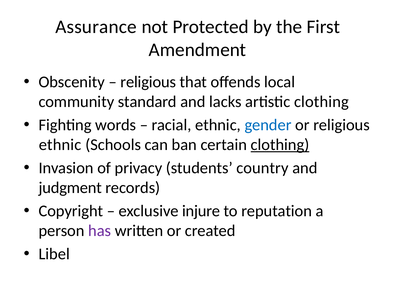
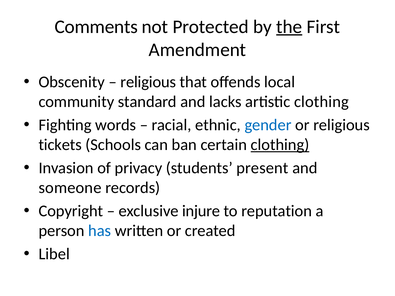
Assurance: Assurance -> Comments (96, 27)
the underline: none -> present (289, 27)
ethnic: ethnic -> tickets (60, 145)
country: country -> present (262, 168)
judgment: judgment -> someone (70, 188)
has colour: purple -> blue (100, 231)
